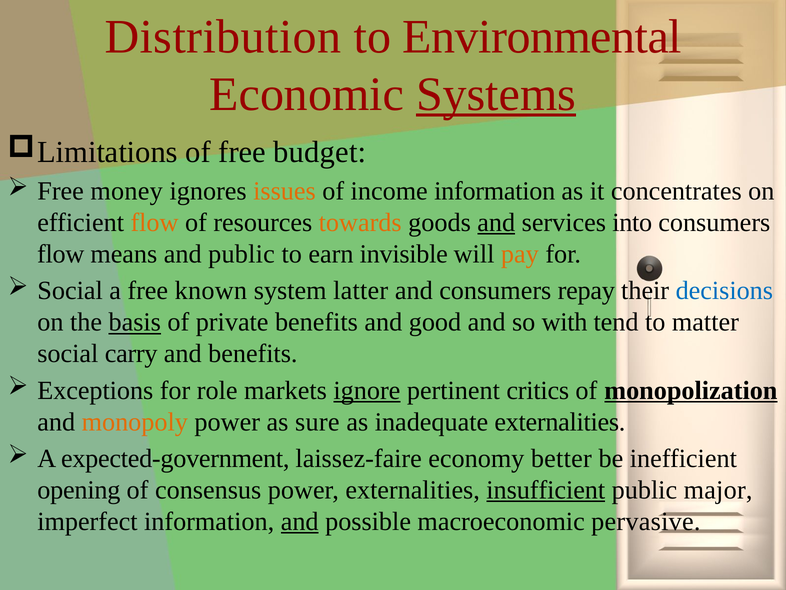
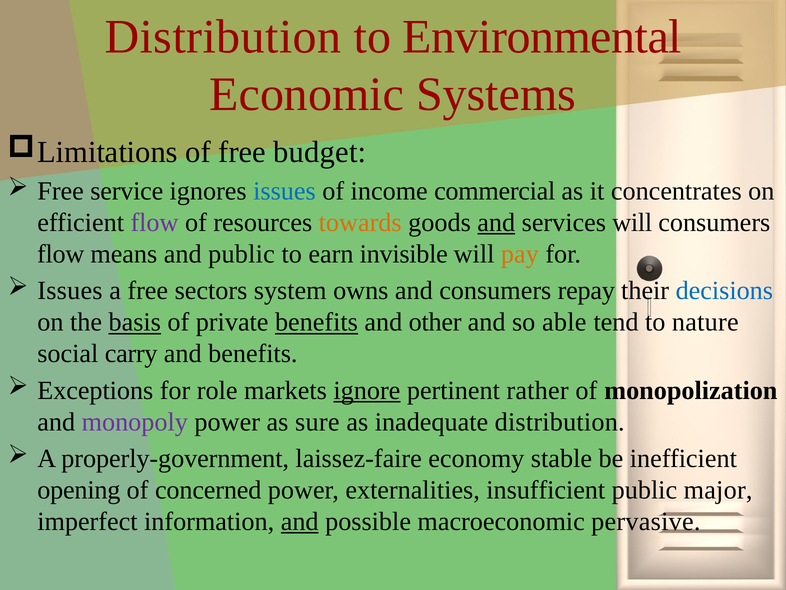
Systems underline: present -> none (496, 94)
money: money -> service (127, 191)
issues colour: orange -> blue (284, 191)
income information: information -> commercial (495, 191)
flow colour: orange -> purple (154, 222)
services into: into -> will (632, 222)
Social: Social -> Issues (70, 291)
known: known -> sectors (211, 291)
latter: latter -> owns (361, 291)
benefits underline: none -> present (316, 322)
good: good -> other (435, 322)
with: with -> able (564, 322)
matter: matter -> nature (705, 322)
critics: critics -> rather (538, 390)
monopolization underline: present -> none (691, 390)
monopoly colour: orange -> purple (135, 422)
inadequate externalities: externalities -> distribution (560, 422)
expected-government: expected-government -> properly-government (175, 458)
better: better -> stable (561, 458)
consensus: consensus -> concerned (208, 490)
insufficient underline: present -> none (546, 490)
